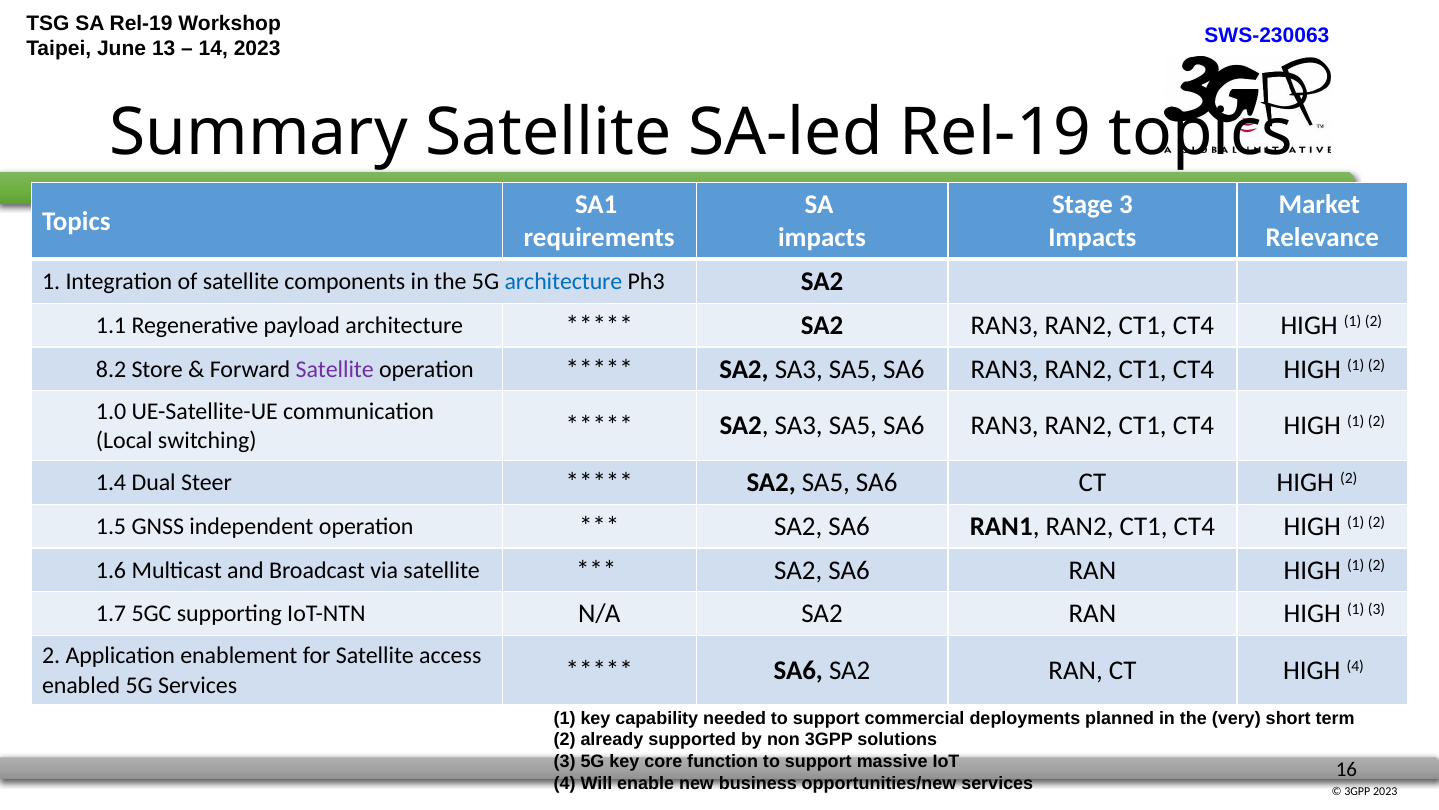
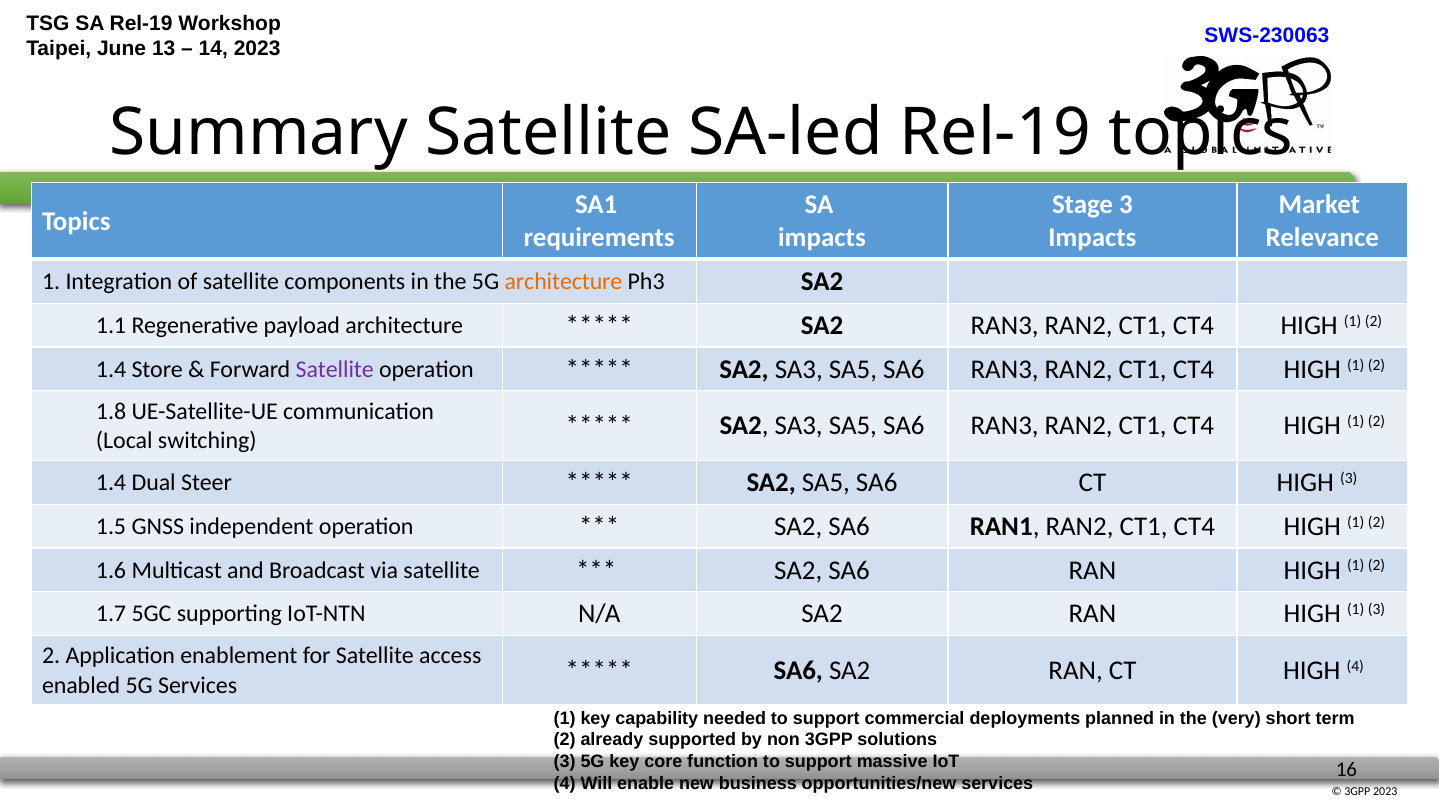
architecture colour: blue -> orange (564, 281)
8.2: 8.2 -> 1.4 (111, 369)
1.0: 1.0 -> 1.8 (111, 411)
HIGH 2: 2 -> 3 (1349, 478)
